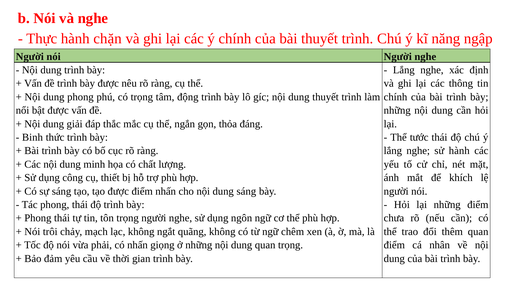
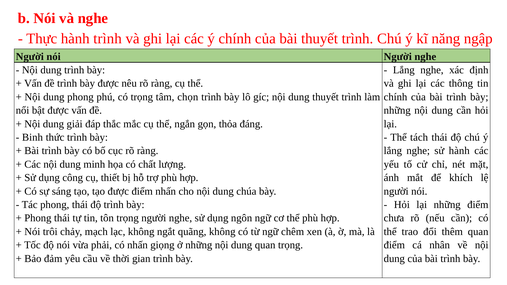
hành chặn: chặn -> trình (108, 39)
động: động -> chọn (188, 97)
tước: tước -> tách (419, 137)
dung sáng: sáng -> chúa (246, 191)
